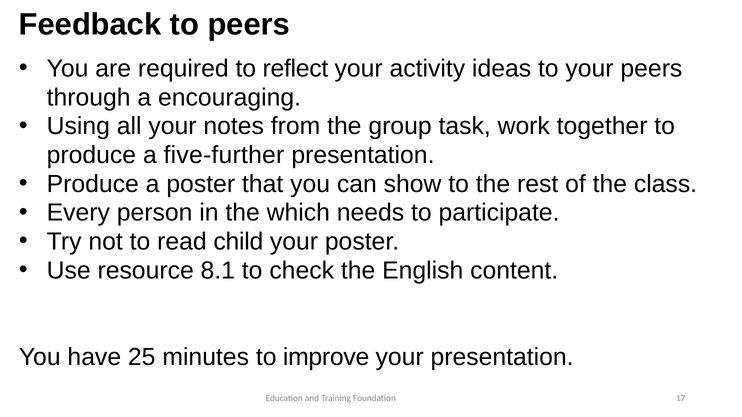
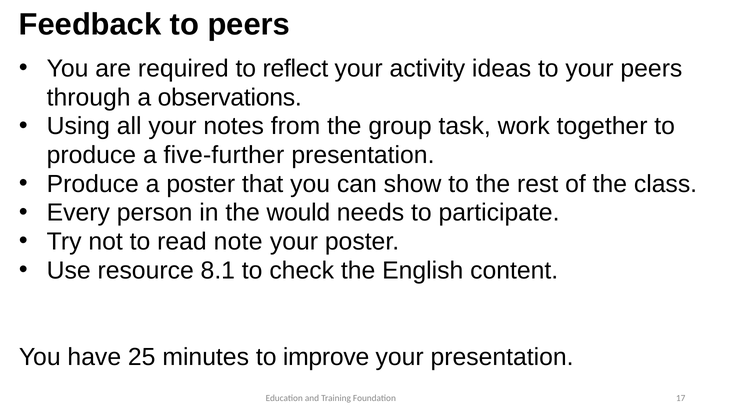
encouraging: encouraging -> observations (230, 98)
which: which -> would (298, 213)
child: child -> note (238, 242)
